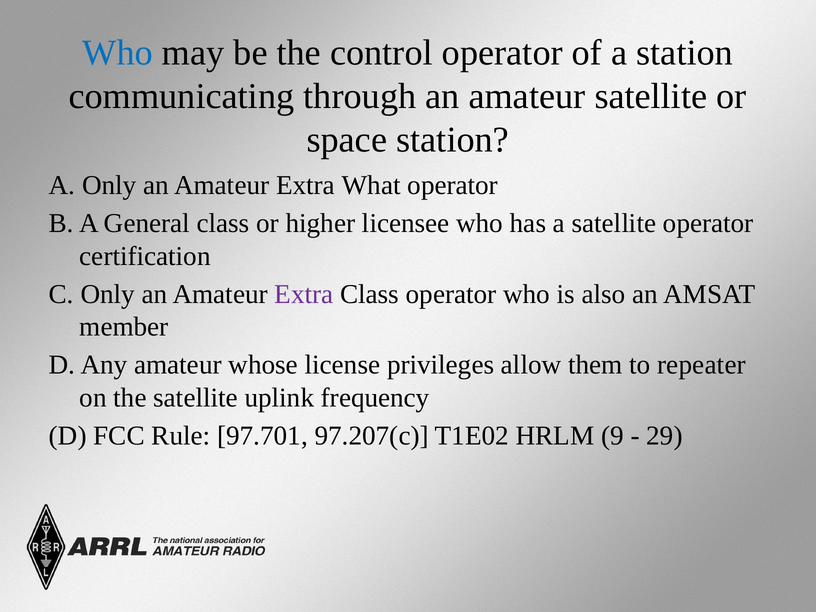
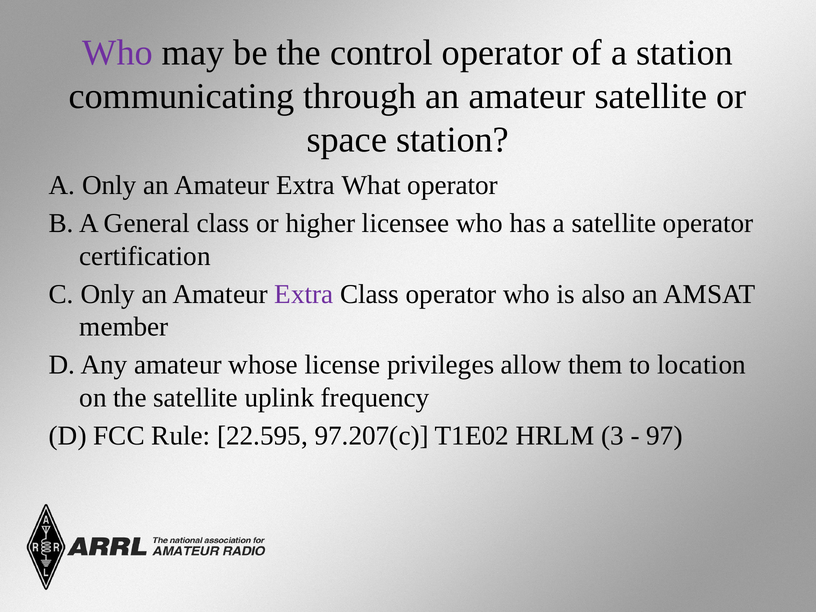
Who colour: blue -> purple (118, 53)
repeater: repeater -> location (702, 365)
97.701: 97.701 -> 22.595 (262, 436)
9: 9 -> 3 (612, 436)
29: 29 -> 97 (664, 436)
